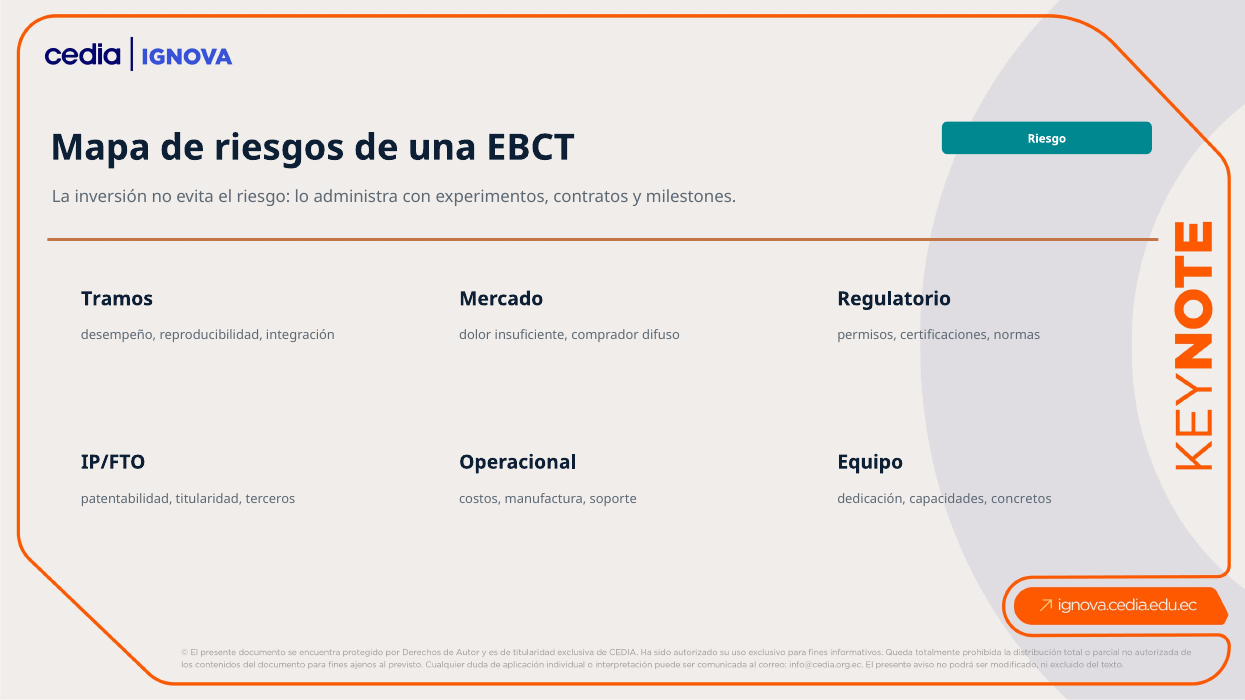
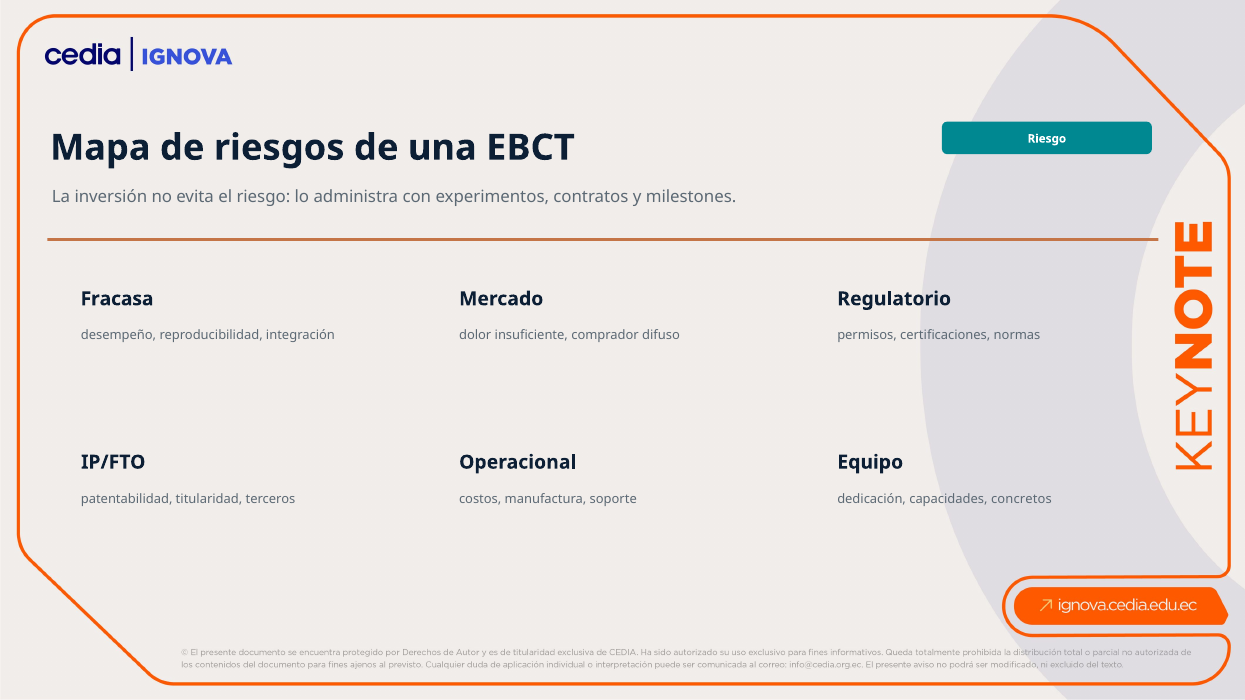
Tramos: Tramos -> Fracasa (117, 299)
